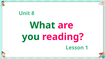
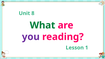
you colour: green -> purple (31, 37)
